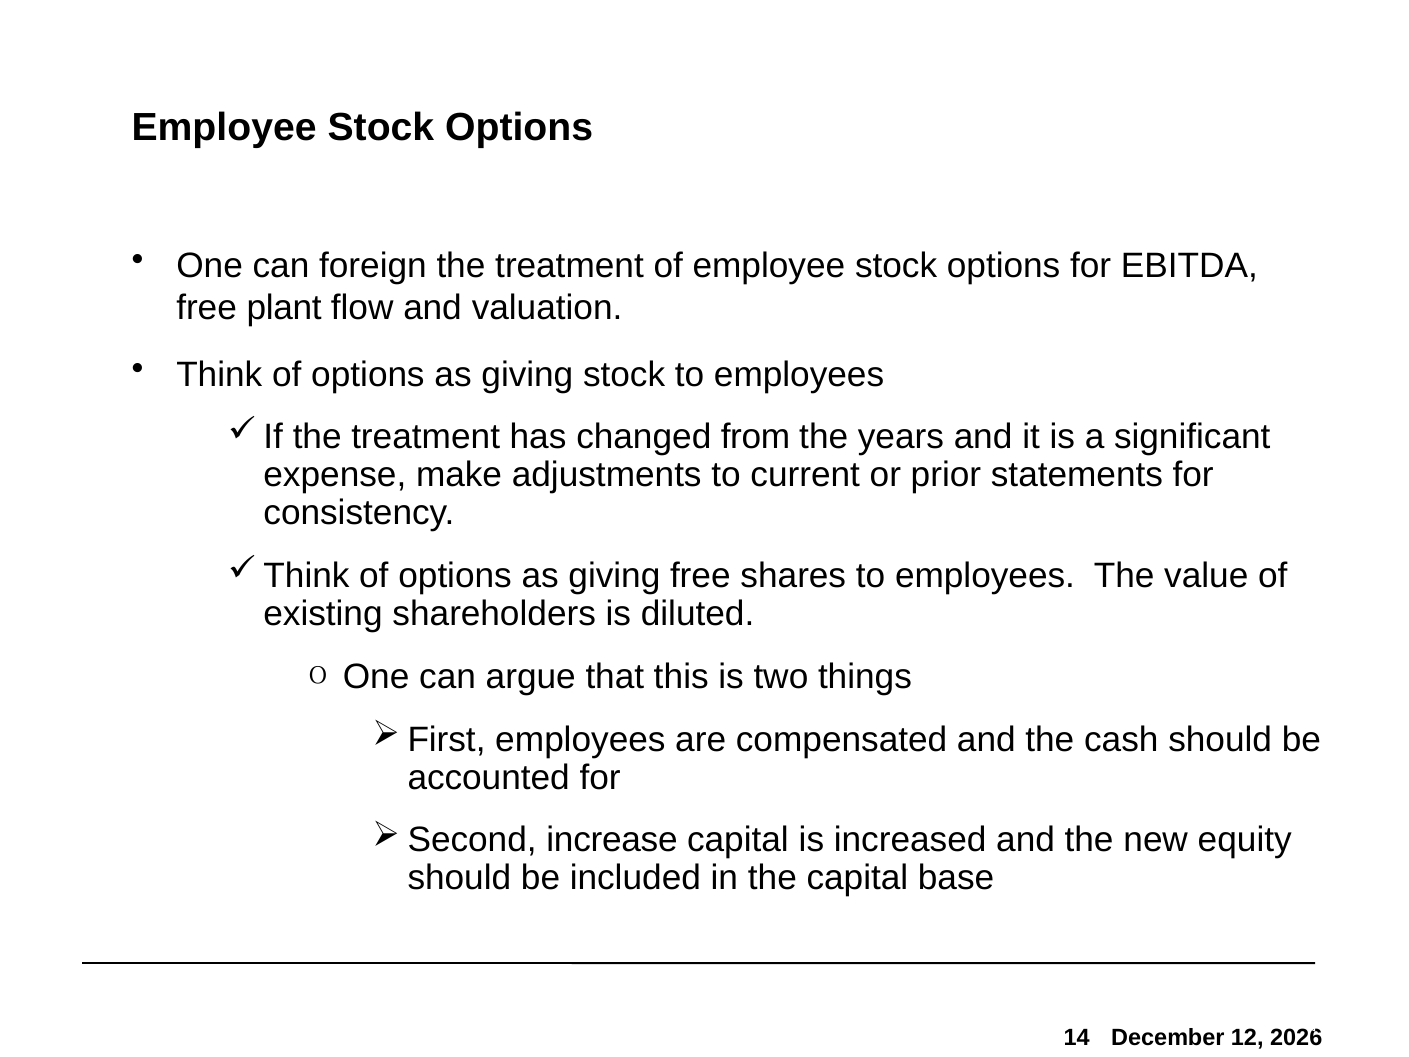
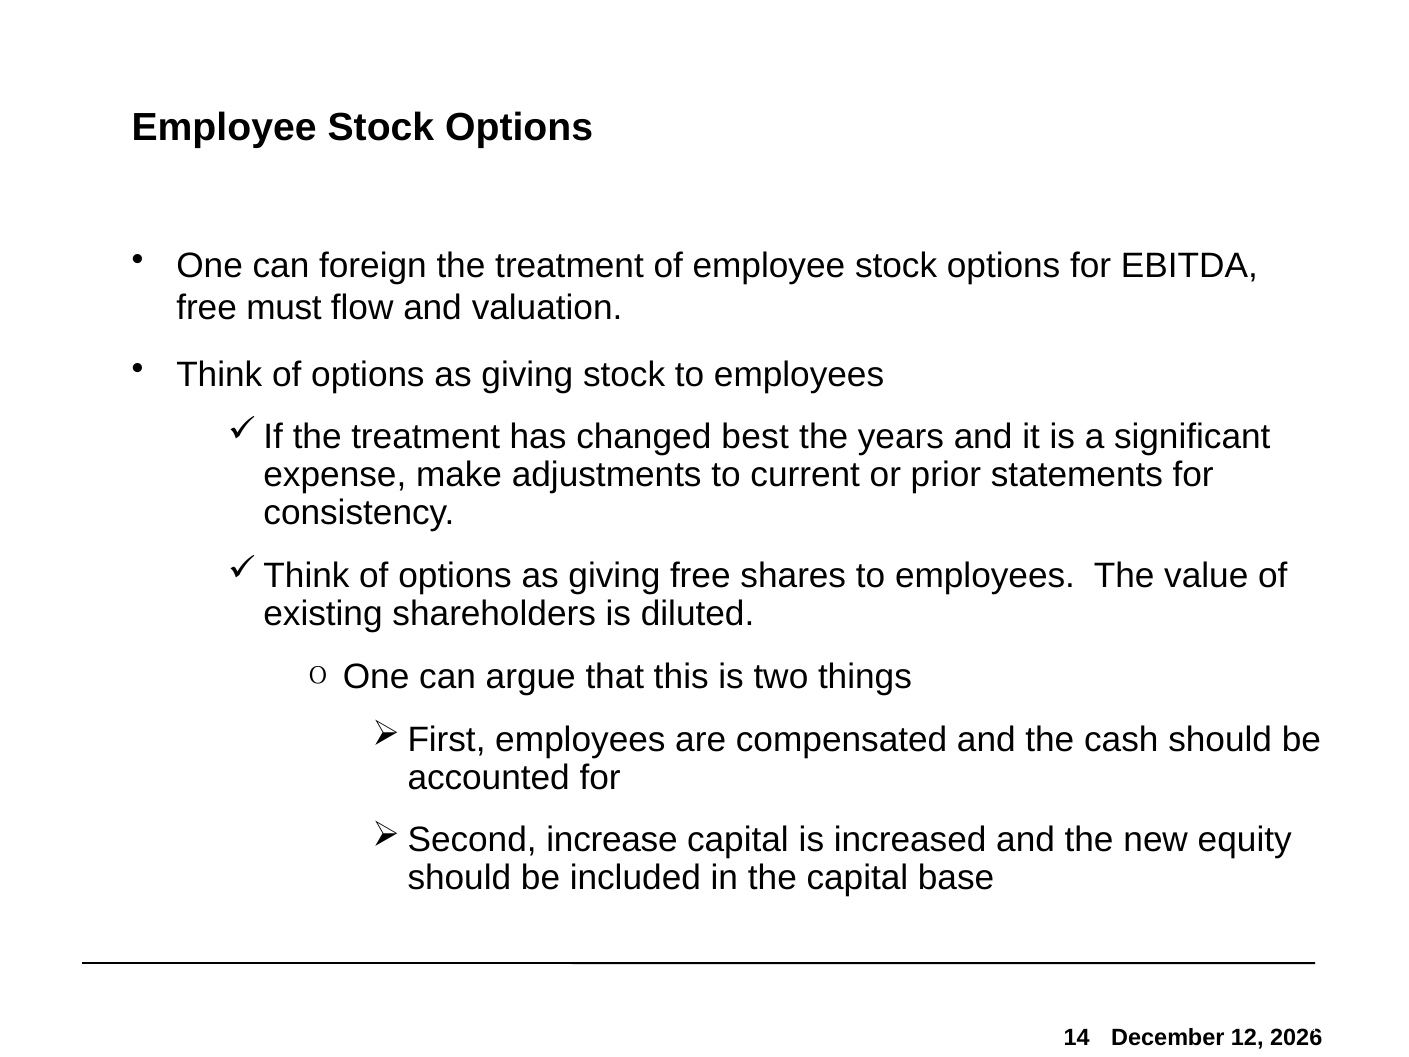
plant: plant -> must (284, 308)
from: from -> best (755, 437)
